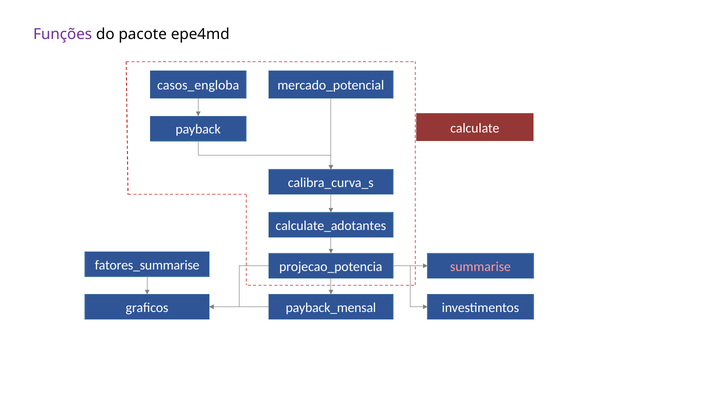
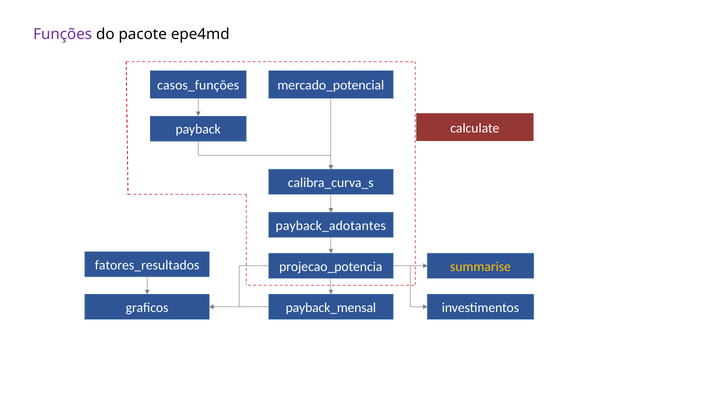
casos_engloba: casos_engloba -> casos_funções (198, 86)
calculate_adotantes: calculate_adotantes -> payback_adotantes (331, 226)
fatores_summarise: fatores_summarise -> fatores_resultados (147, 265)
summarise colour: pink -> yellow (480, 267)
